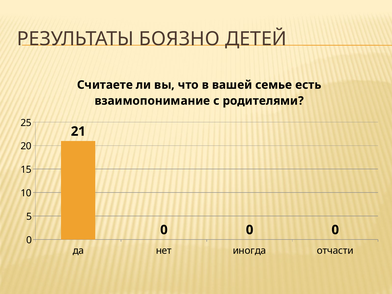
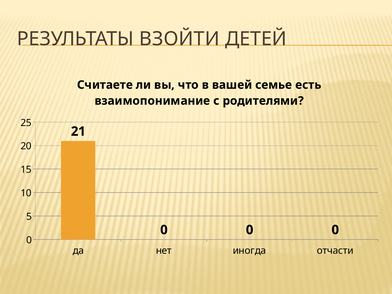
БОЯЗНО: БОЯЗНО -> ВЗОЙТИ (179, 39)
